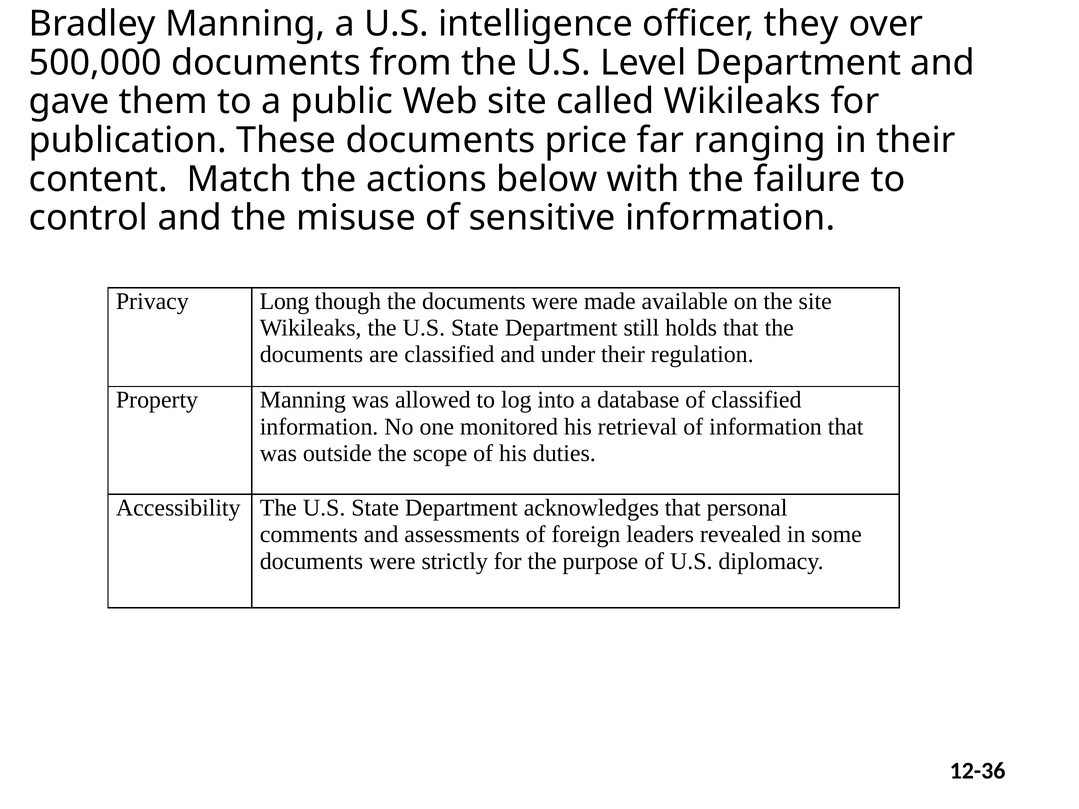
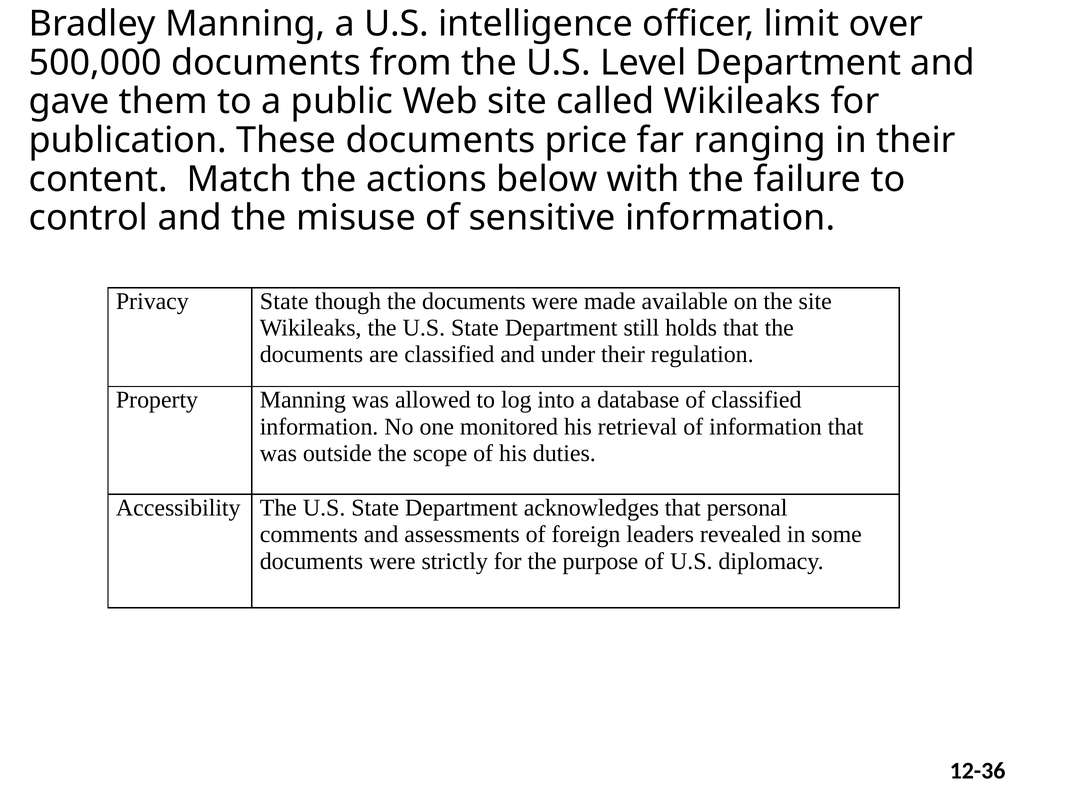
they: they -> limit (801, 24)
Privacy Long: Long -> State (284, 301)
